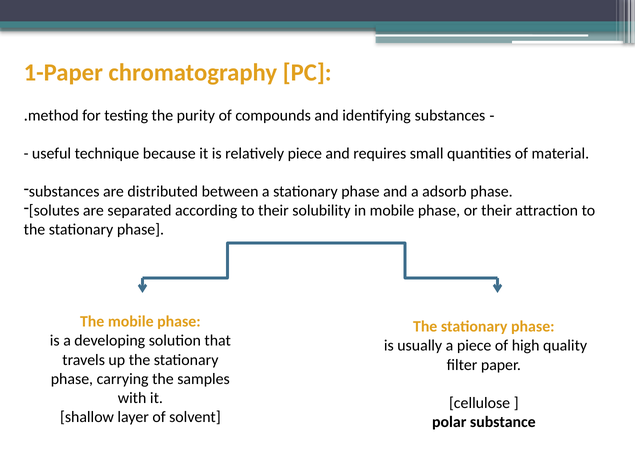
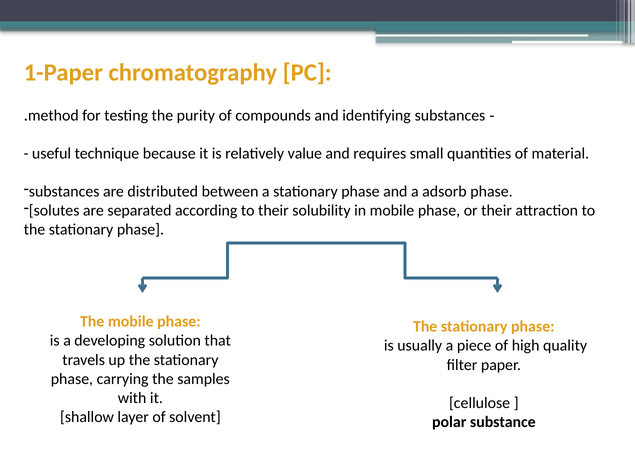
relatively piece: piece -> value (305, 154)
